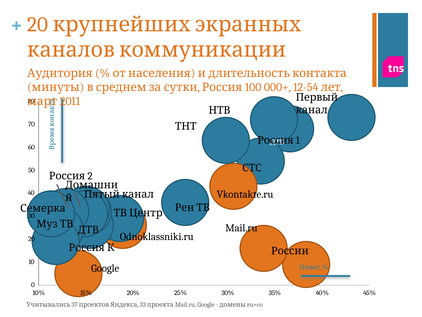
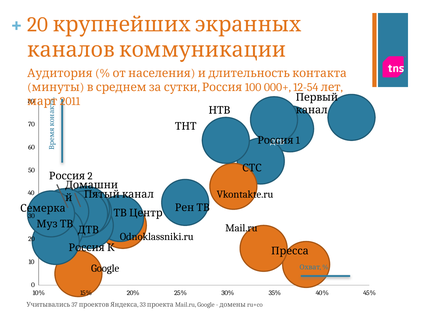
России: России -> Пресса (290, 251)
